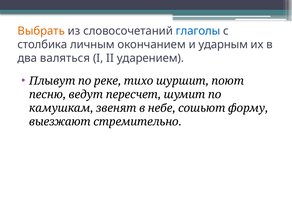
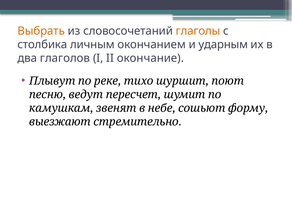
глаголы colour: blue -> orange (198, 31)
валяться: валяться -> глаголов (65, 58)
ударением: ударением -> окончание (150, 58)
